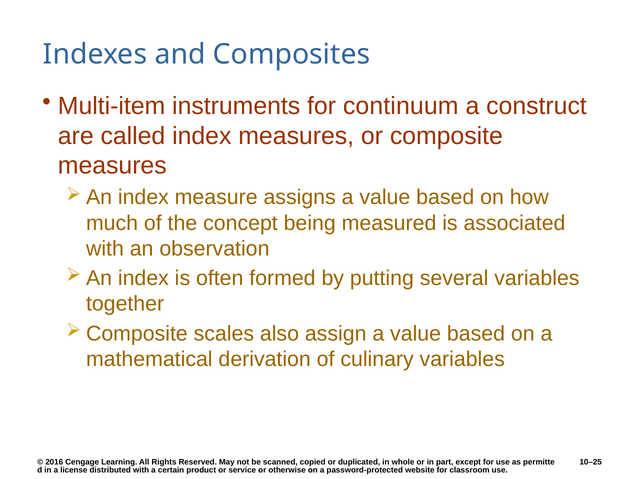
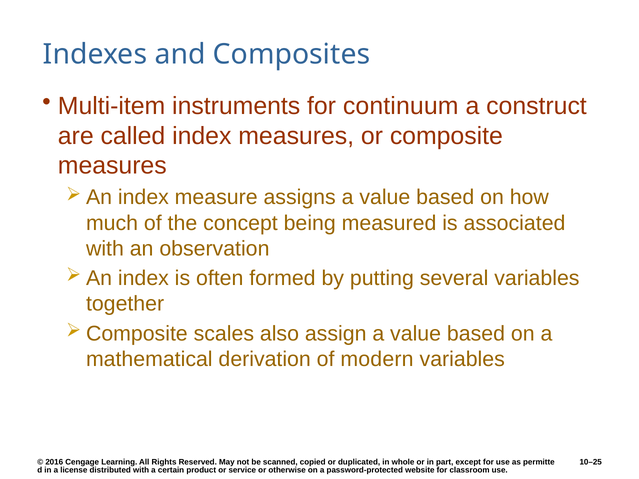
culinary: culinary -> modern (377, 359)
